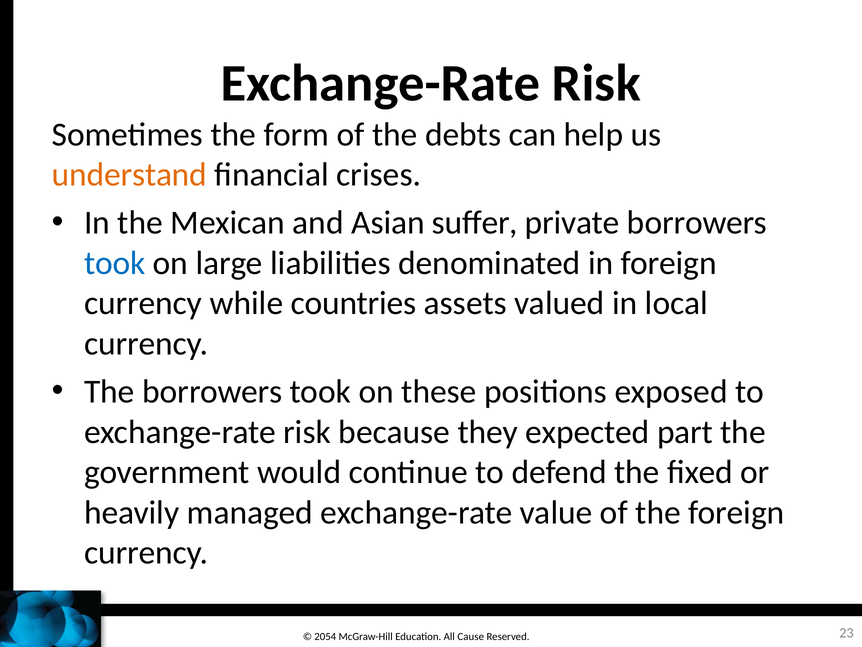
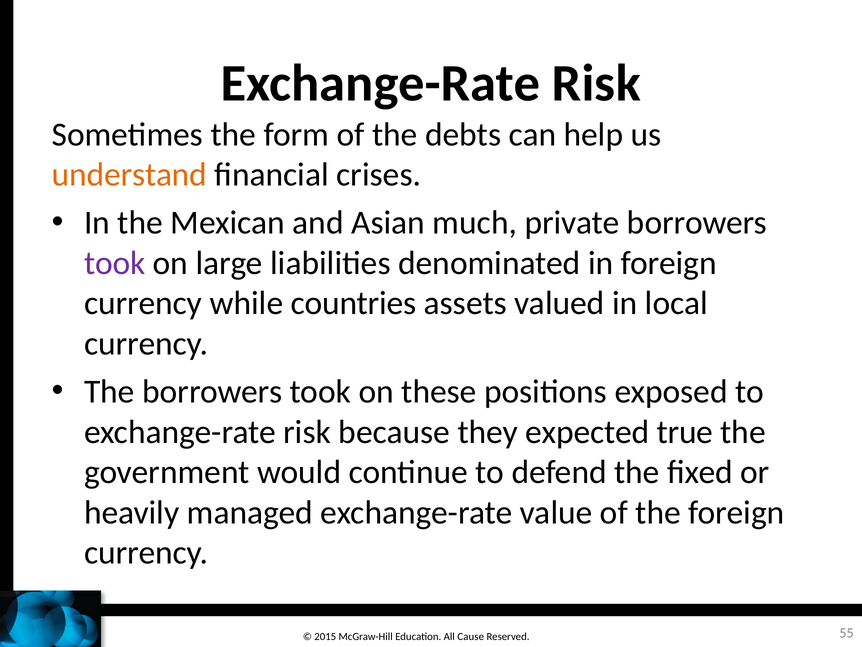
suffer: suffer -> much (475, 223)
took colour: blue -> purple (115, 263)
part: part -> true (685, 432)
2054: 2054 -> 2015 (325, 636)
23: 23 -> 55 (847, 632)
